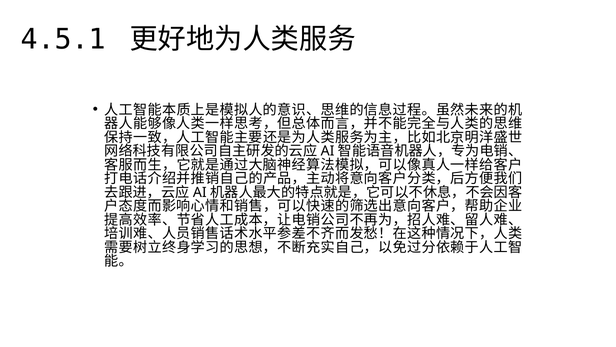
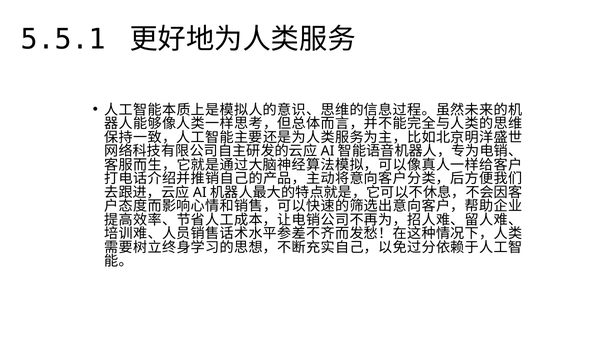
4.5.1: 4.5.1 -> 5.5.1 (63, 39)
